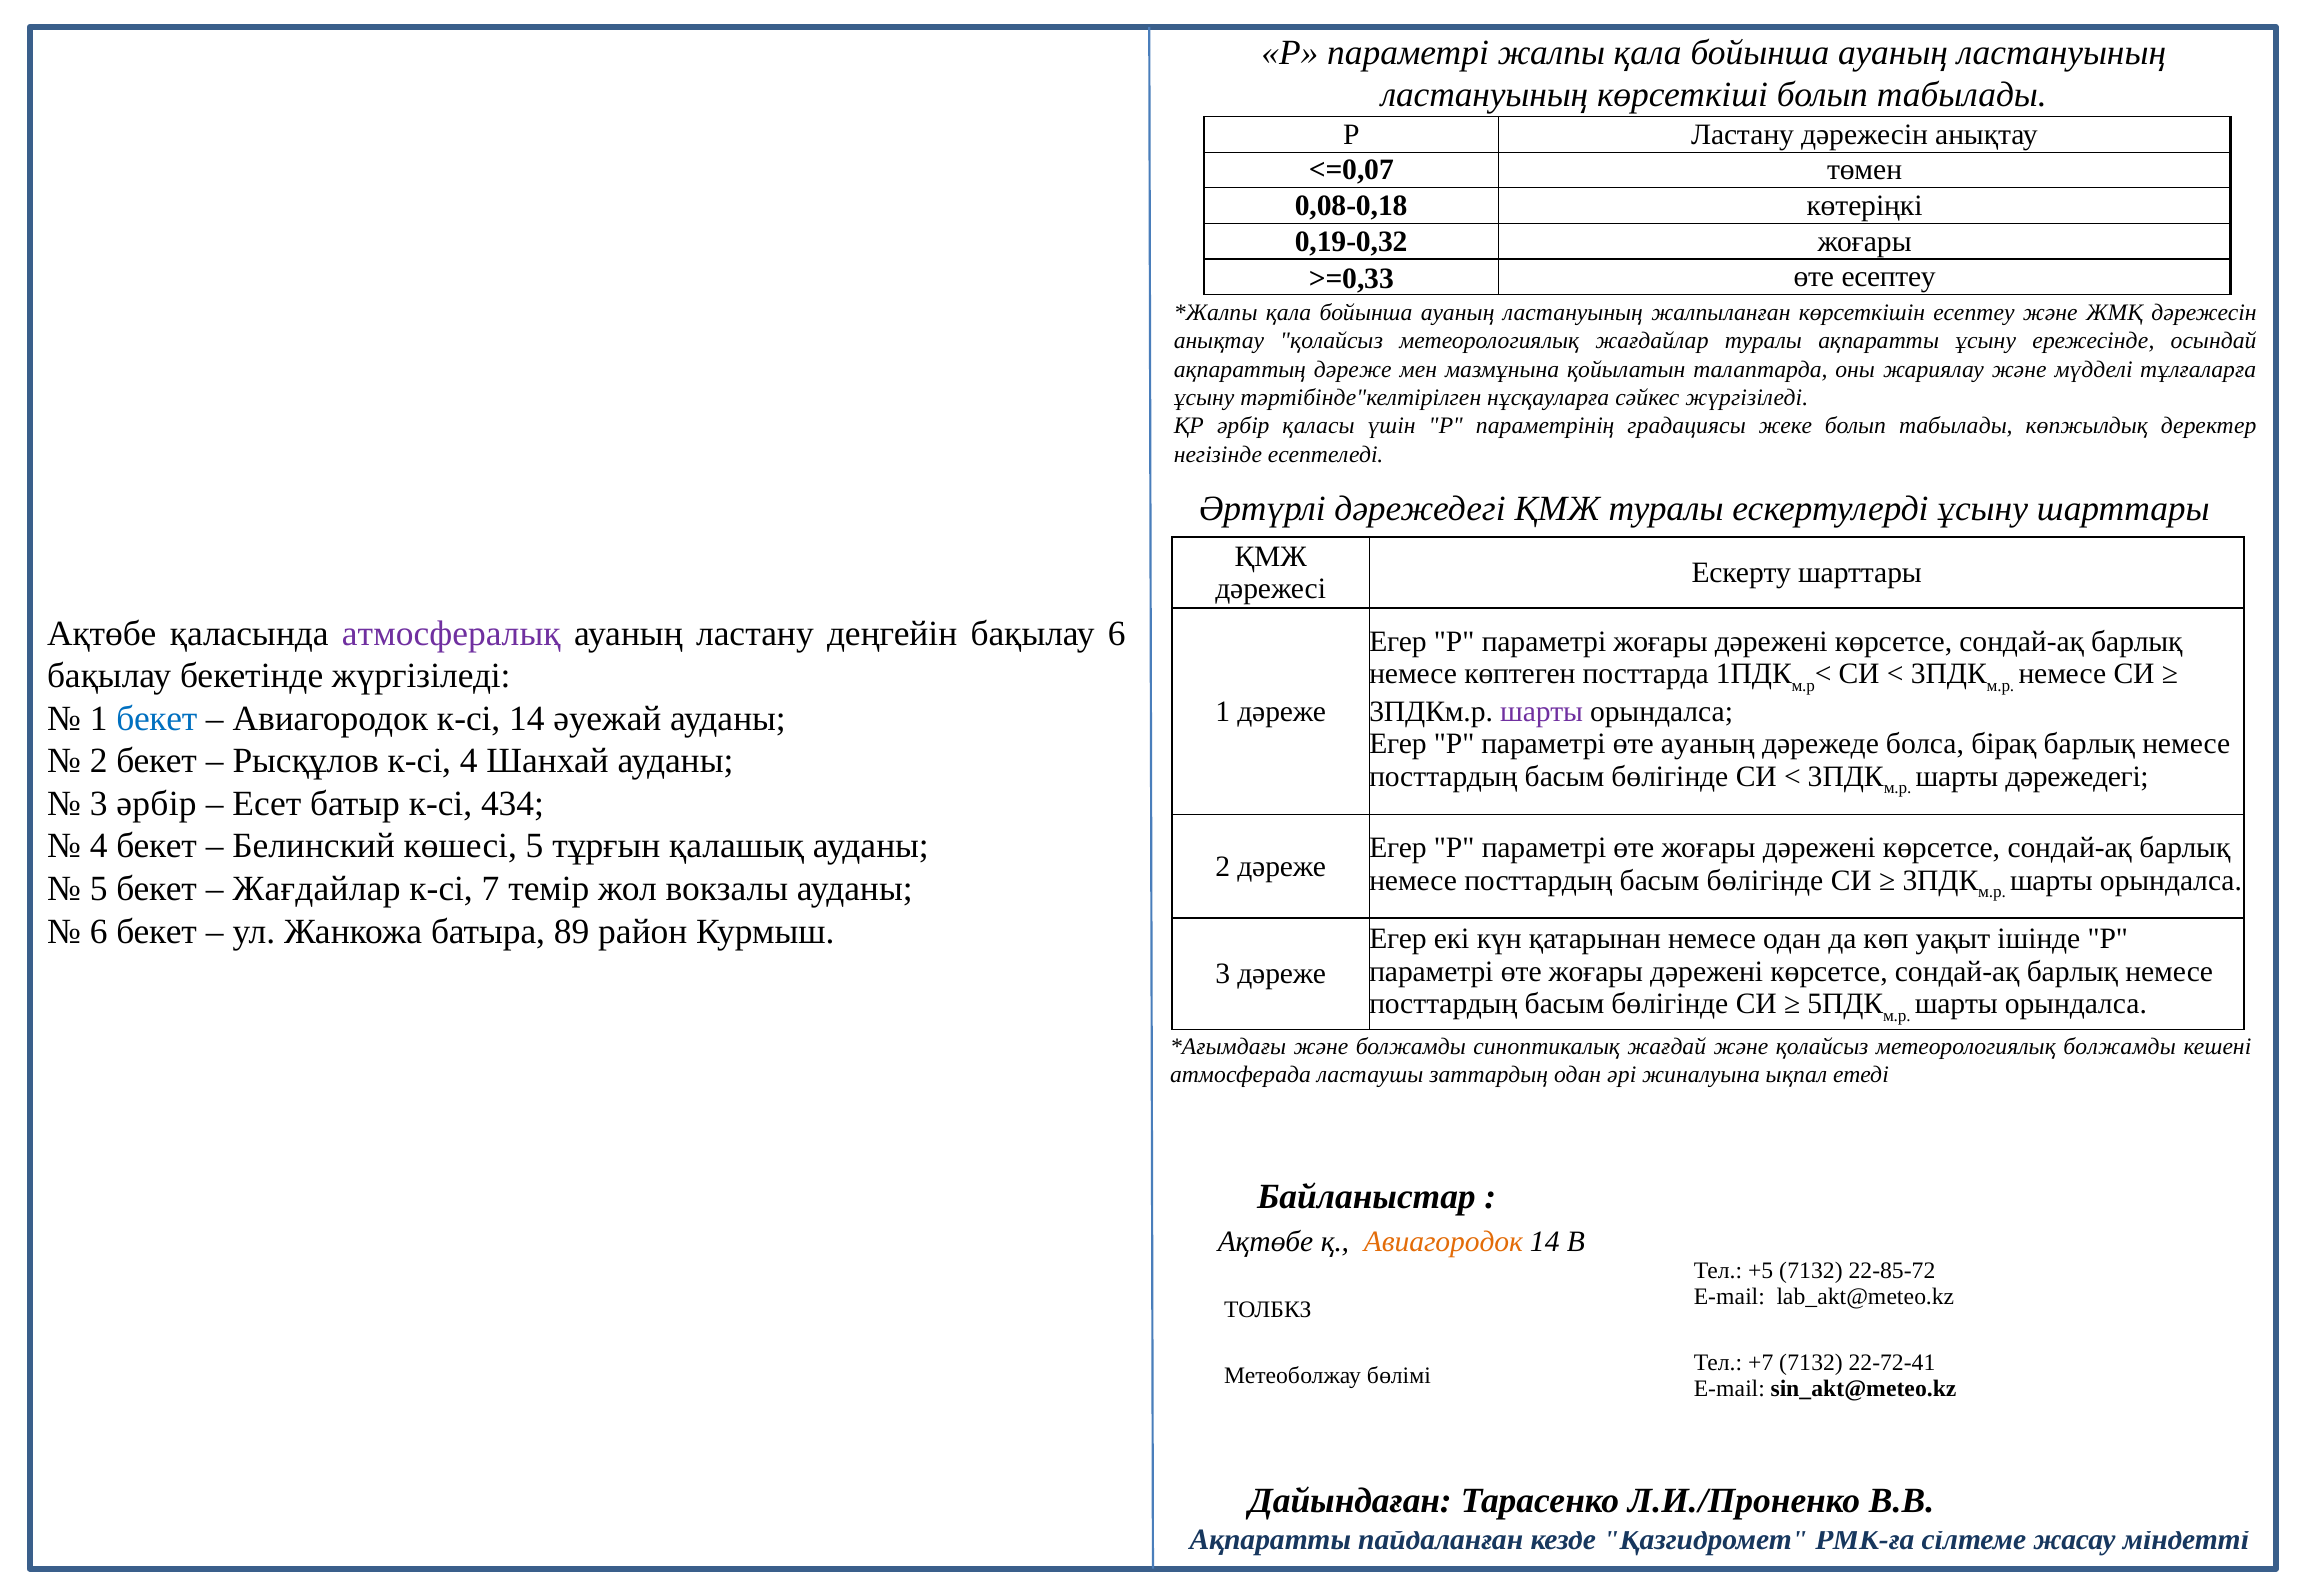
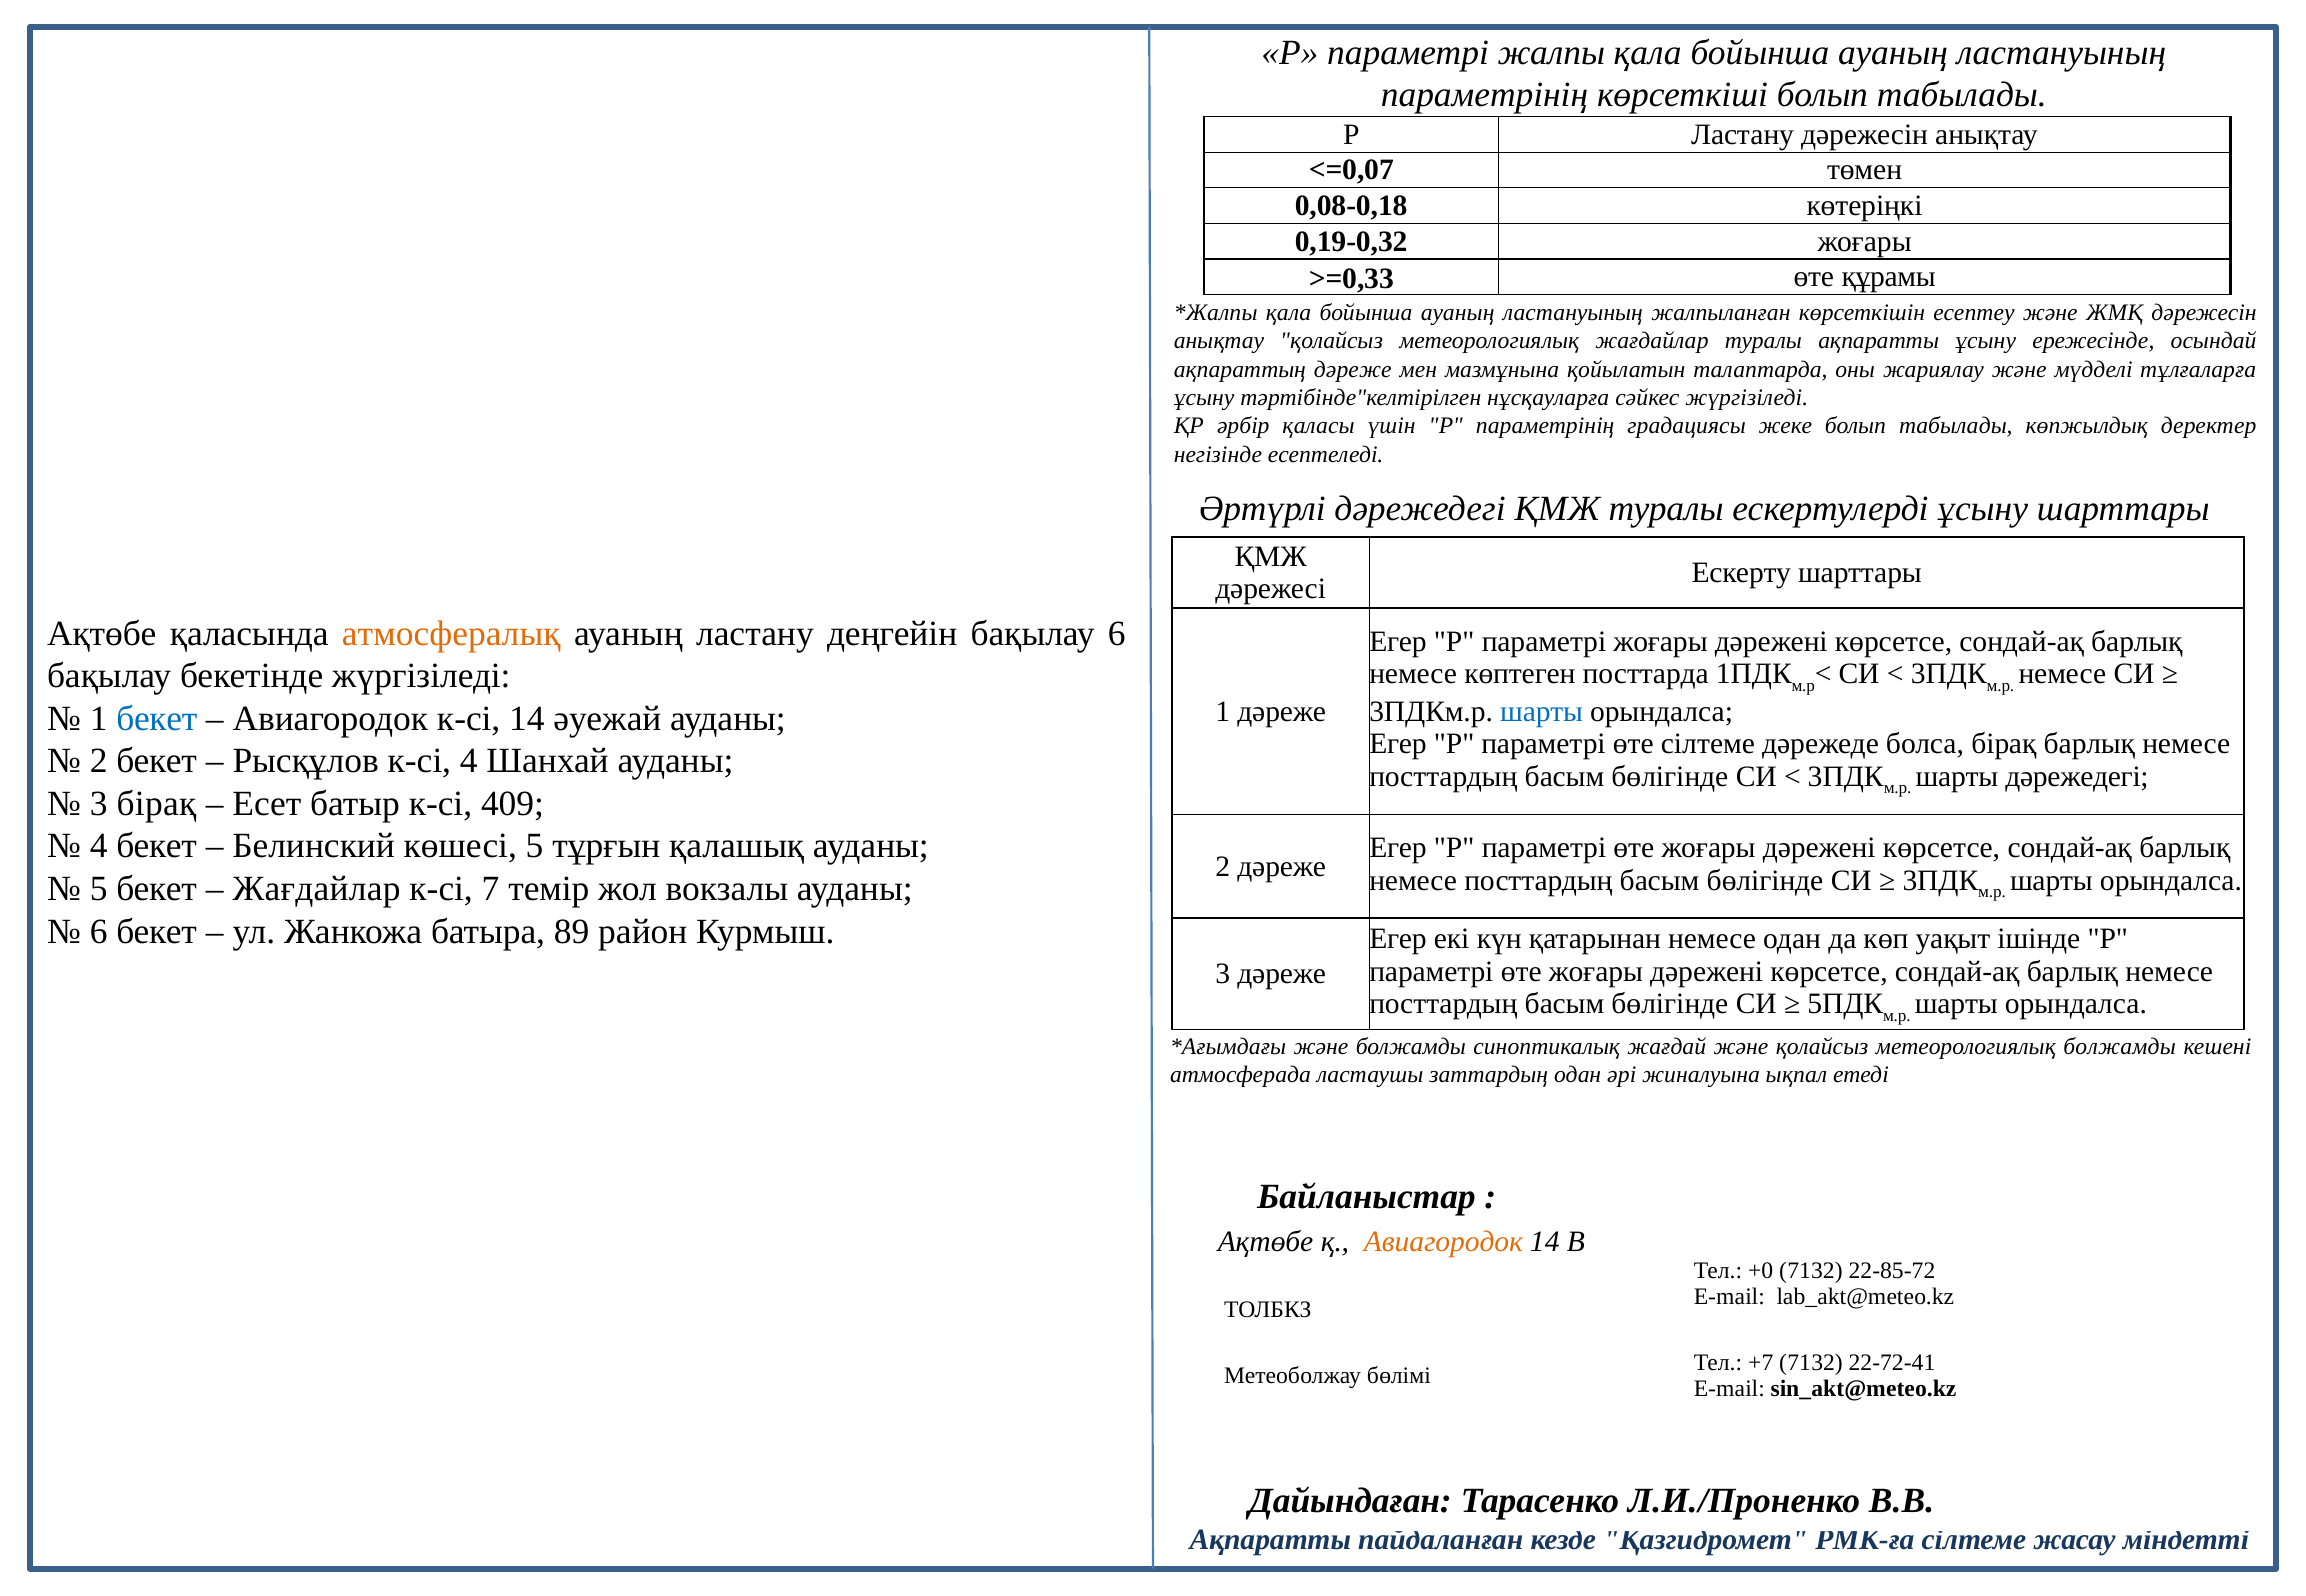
ластануының: ластануының -> параметрінің (1484, 95)
өте есептеу: есептеу -> құрамы (1889, 277)
атмосфералық colour: purple -> orange (451, 634)
шарты colour: purple -> blue (1542, 712)
өте ауаның: ауаның -> сілтеме (1708, 744)
3 әрбір: әрбір -> бірақ (156, 804)
434: 434 -> 409 (512, 804)
+5: +5 -> +0 (1761, 1271)
